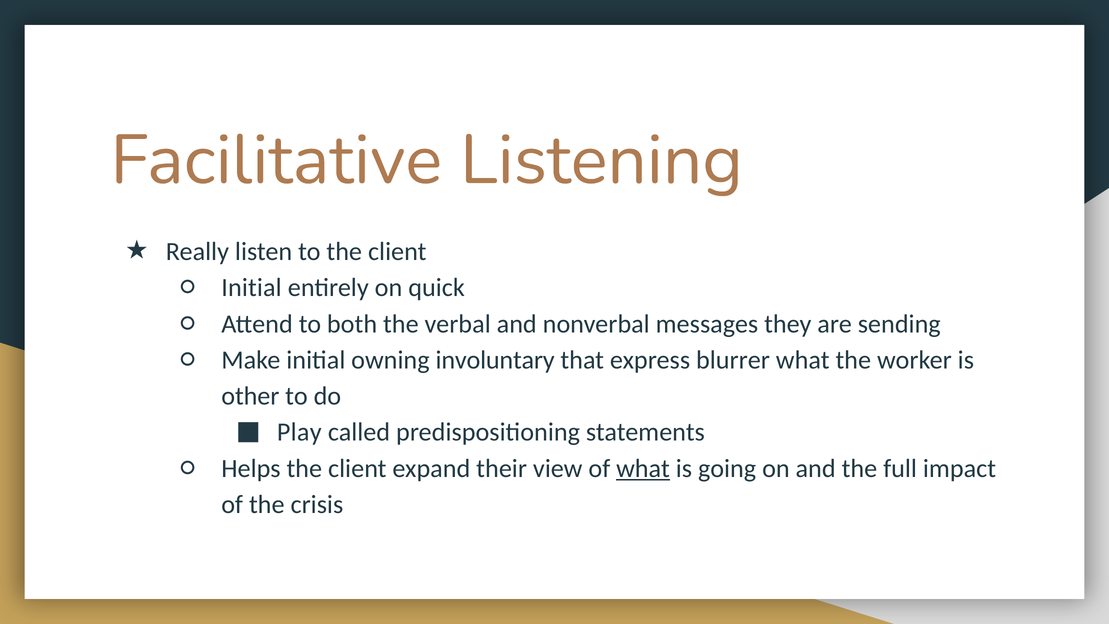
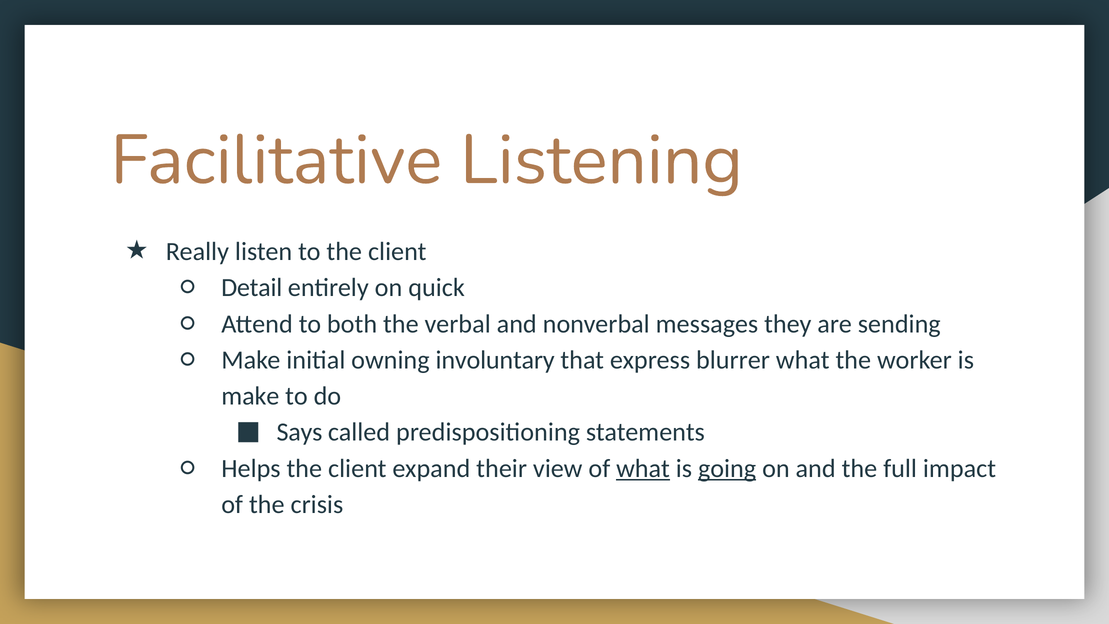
Initial: Initial -> Detail (252, 288)
other: other -> make (250, 396)
Play: Play -> Says (300, 432)
going underline: none -> present (727, 468)
